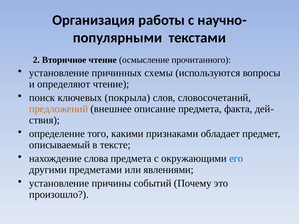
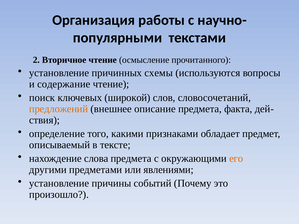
определяют: определяют -> содержание (64, 84)
покрыла: покрыла -> широкой (127, 98)
его colour: blue -> orange (236, 159)
